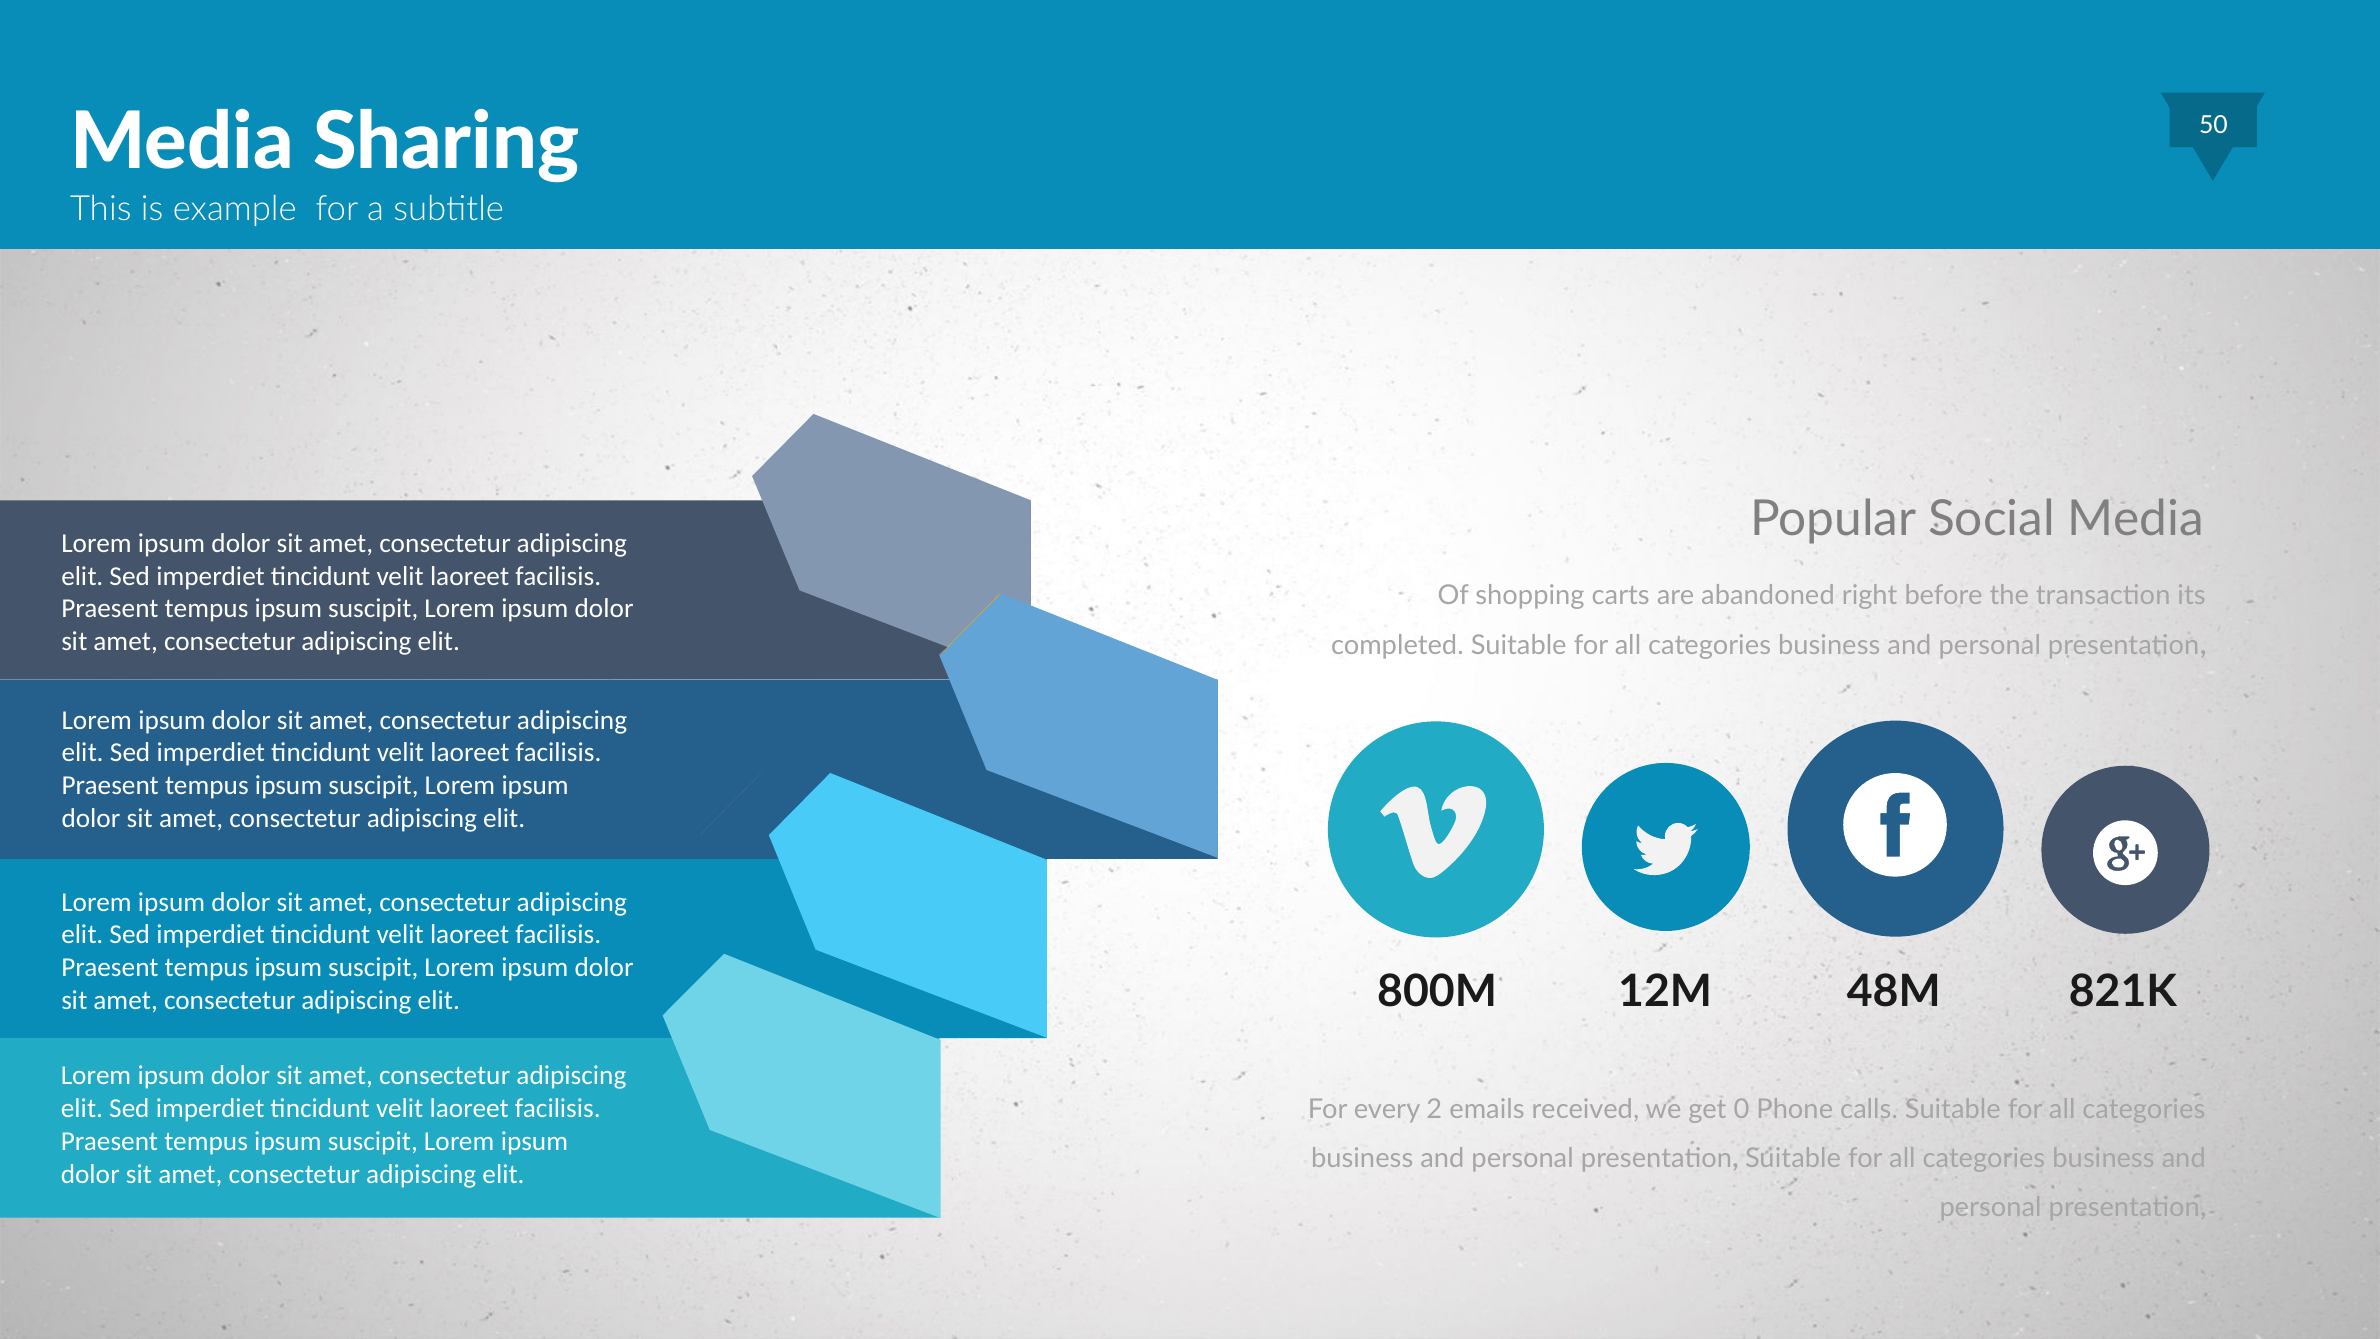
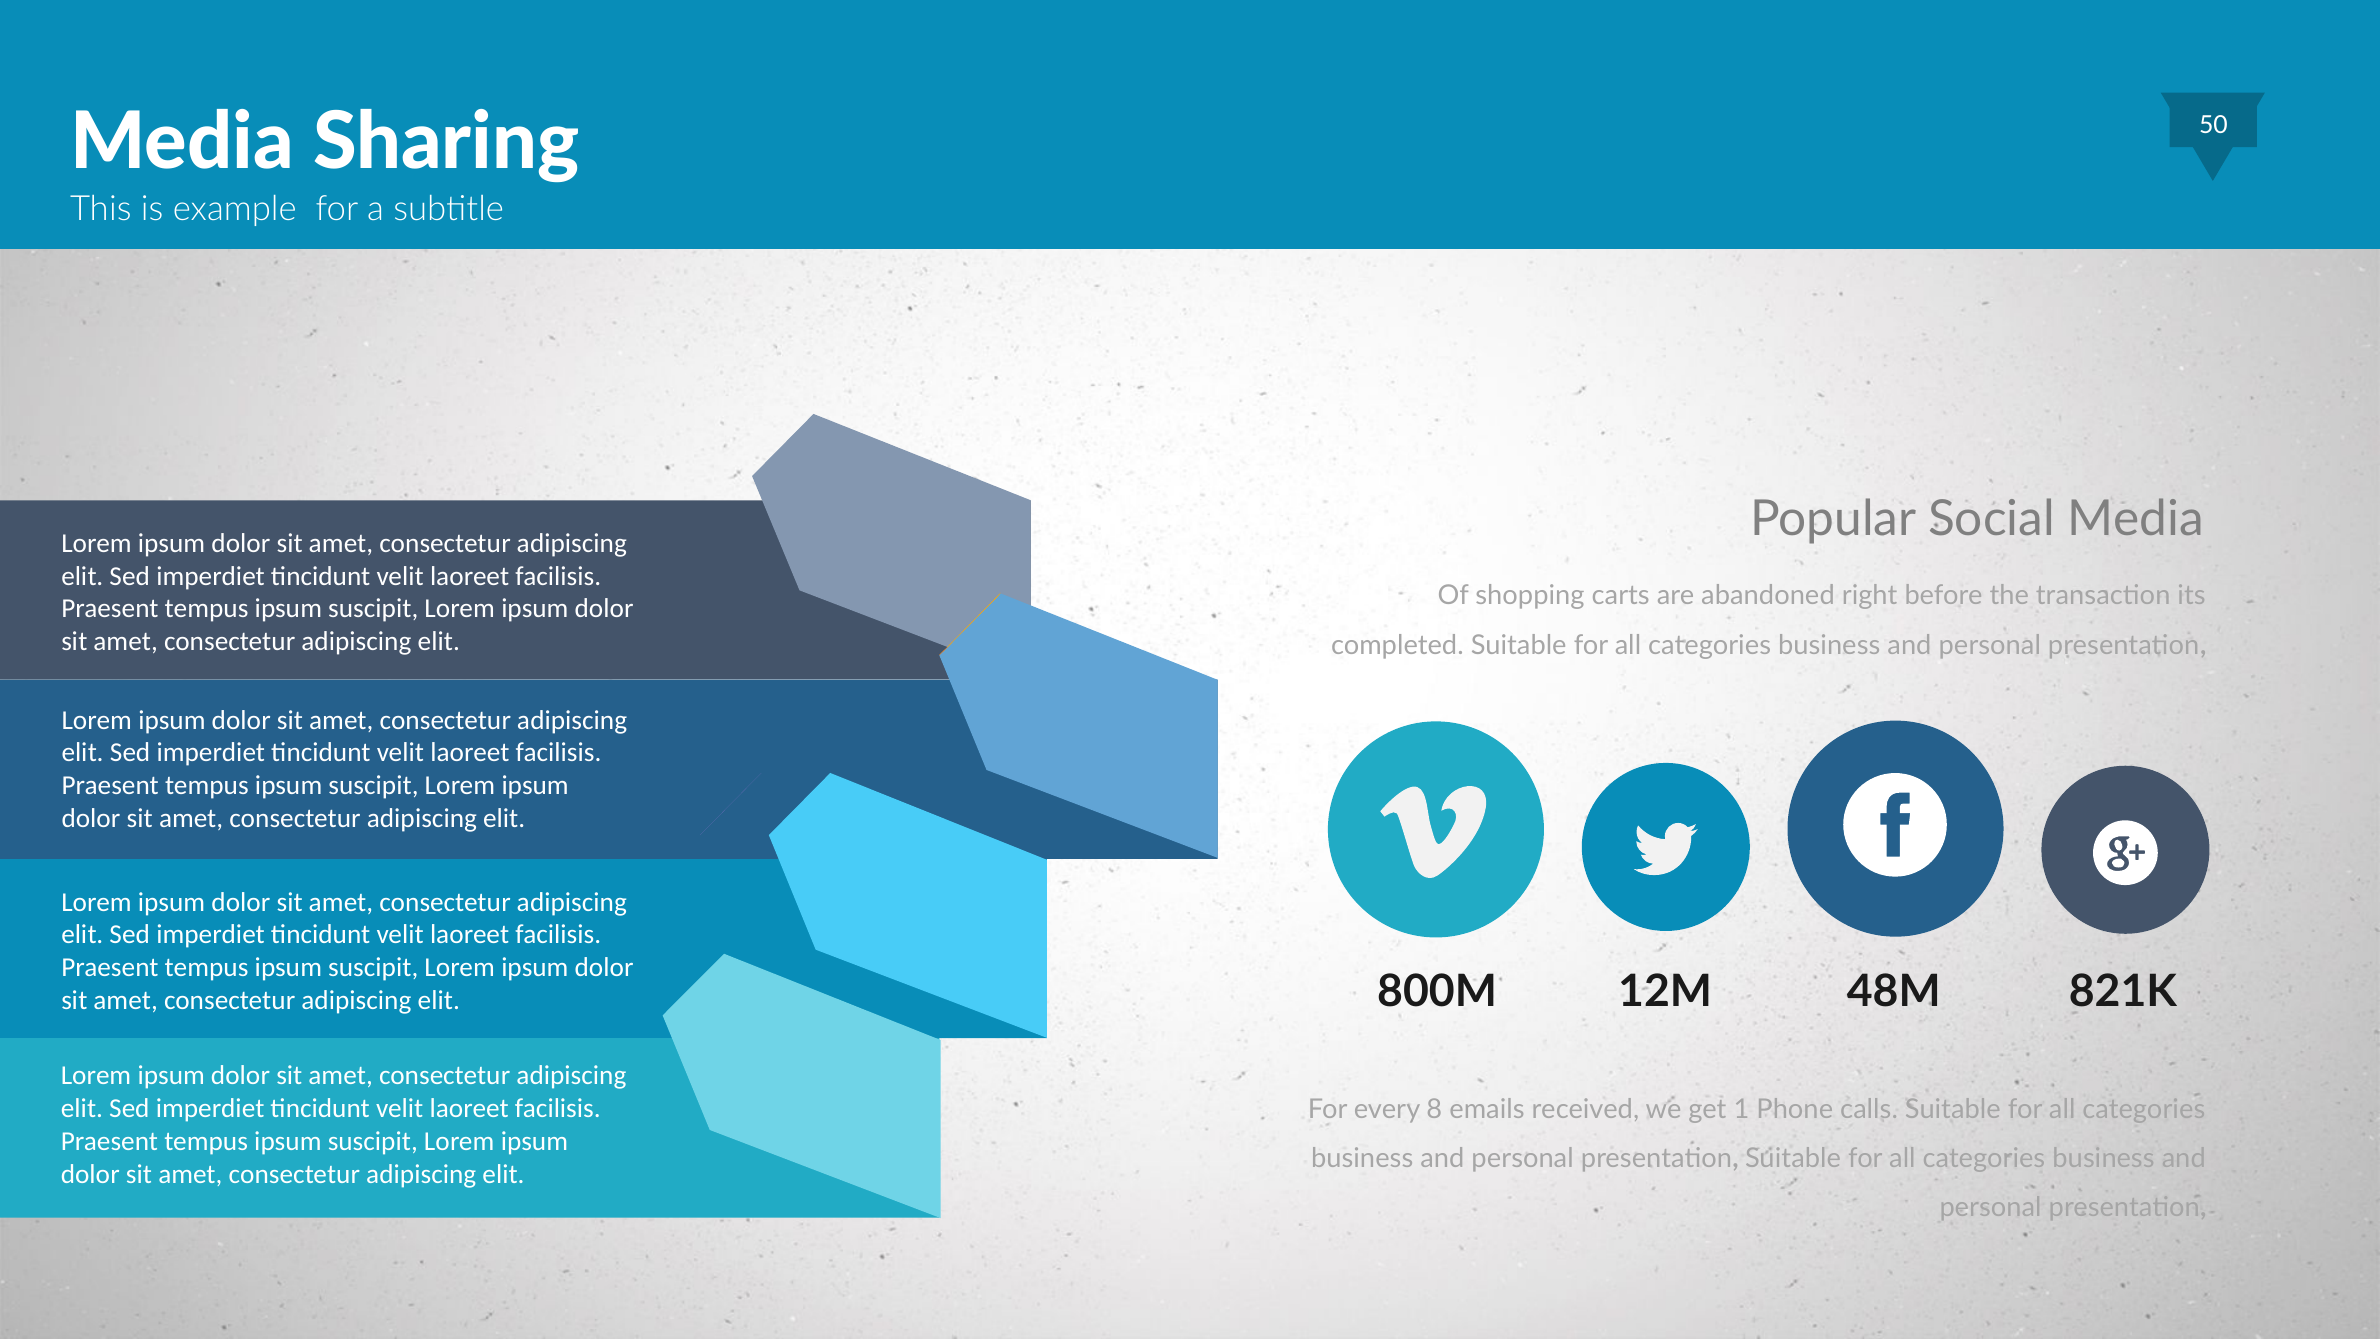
2: 2 -> 8 (1434, 1109)
0: 0 -> 1 (1741, 1109)
